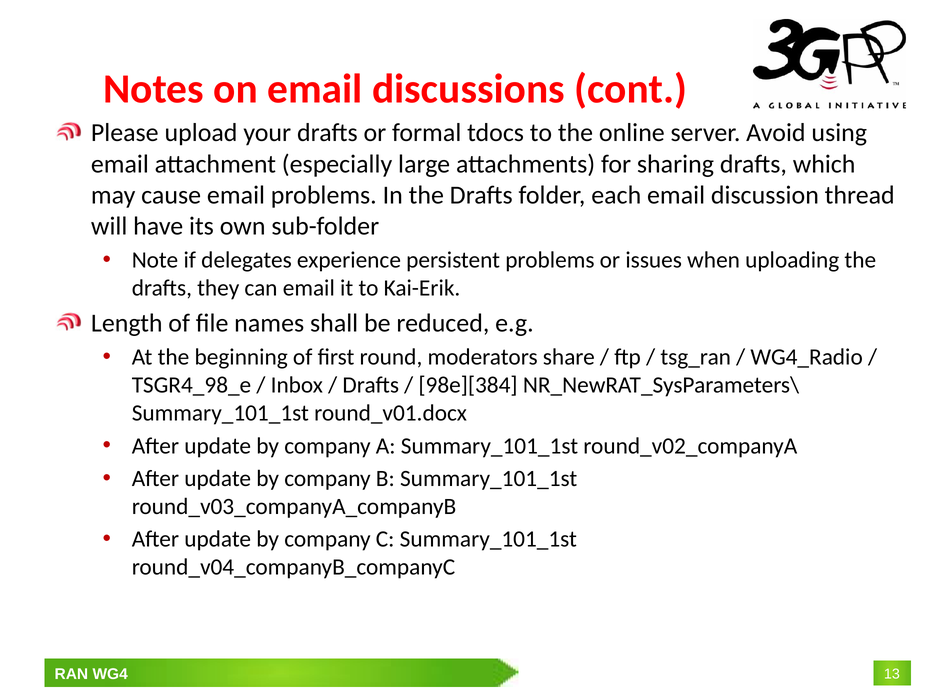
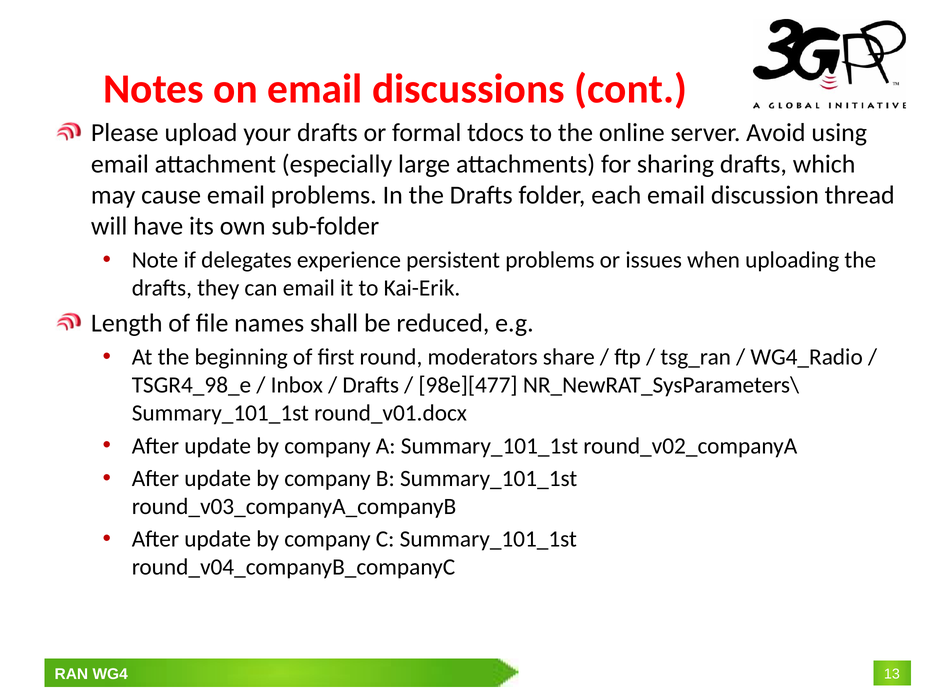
98e][384: 98e][384 -> 98e][477 (468, 385)
